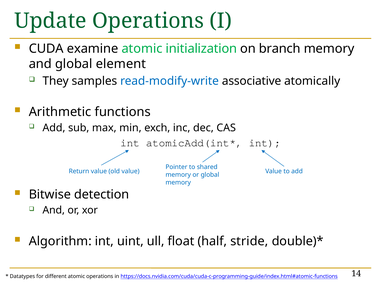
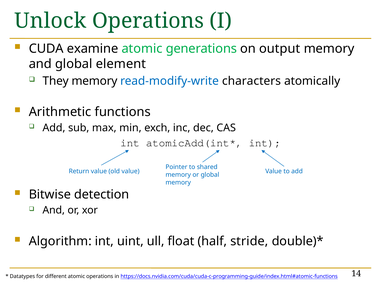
Update: Update -> Unlock (50, 21)
initialization: initialization -> generations (201, 49)
branch: branch -> output (280, 49)
They samples: samples -> memory (94, 81)
associative: associative -> characters (251, 81)
